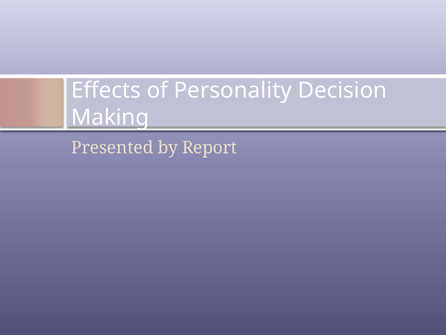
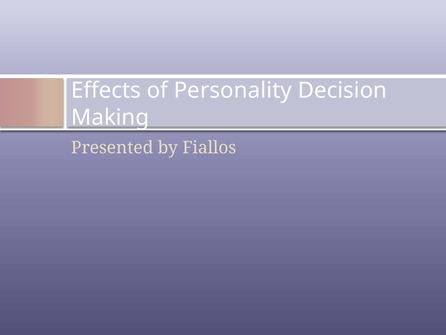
Report: Report -> Fiallos (209, 148)
